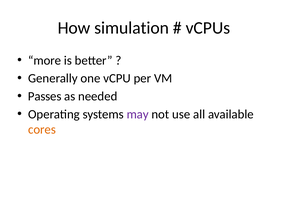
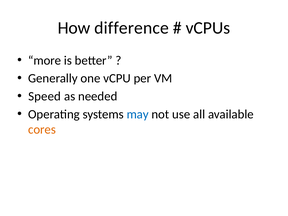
simulation: simulation -> difference (132, 28)
Passes: Passes -> Speed (45, 96)
may colour: purple -> blue (138, 114)
